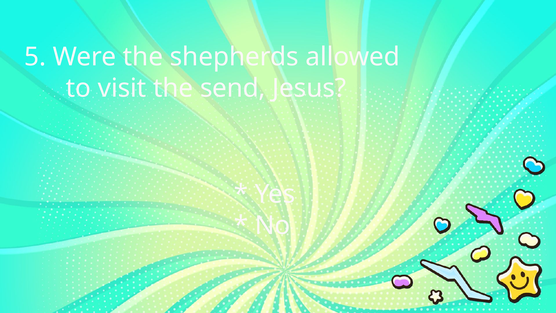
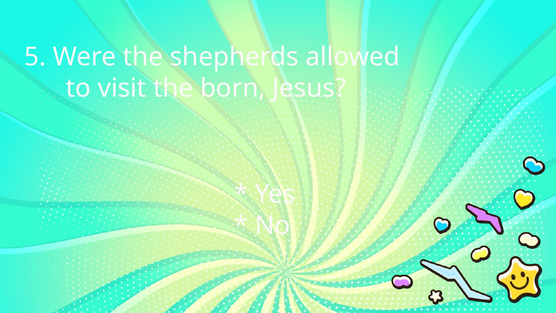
send: send -> born (233, 88)
